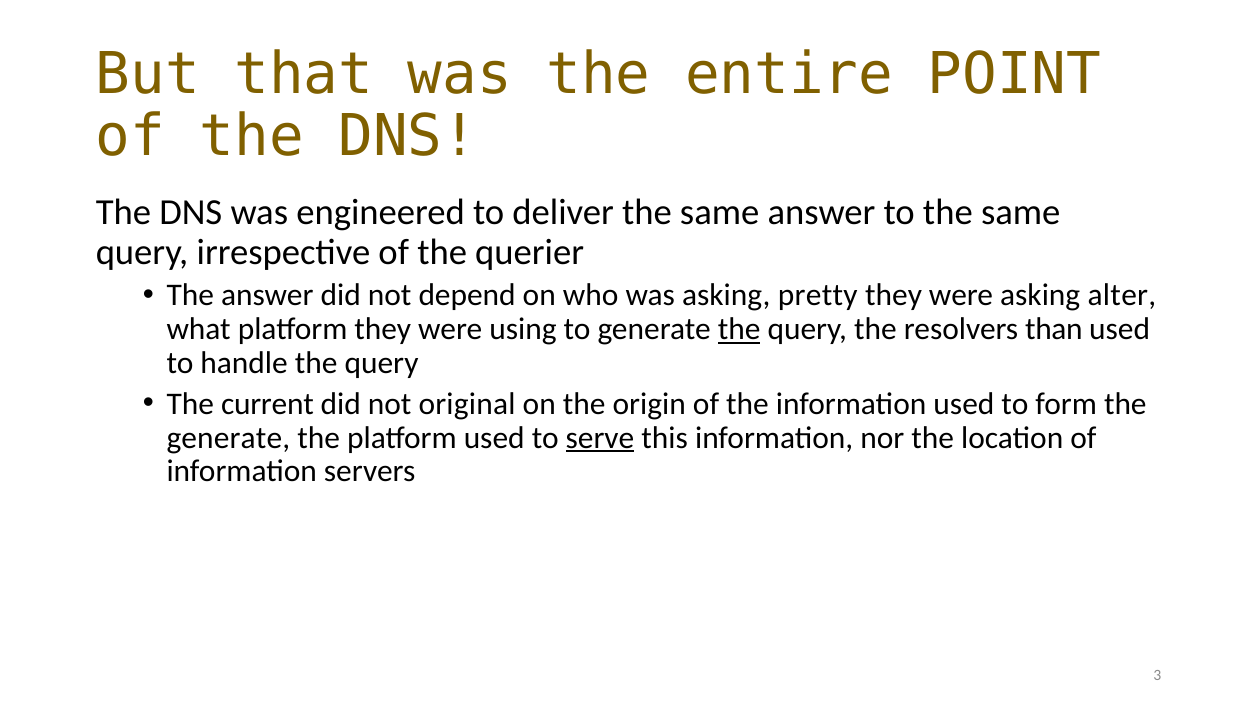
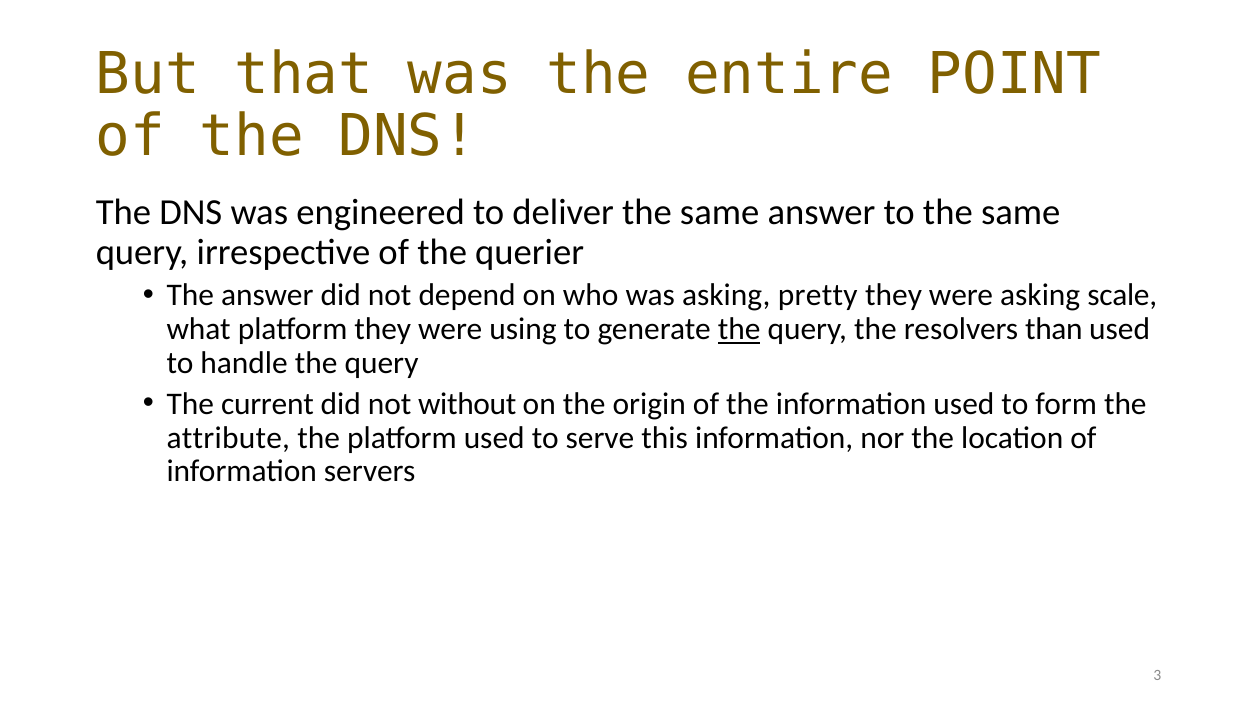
alter: alter -> scale (1122, 295)
original: original -> without (467, 404)
generate: generate -> attribute (228, 438)
serve underline: present -> none (600, 438)
